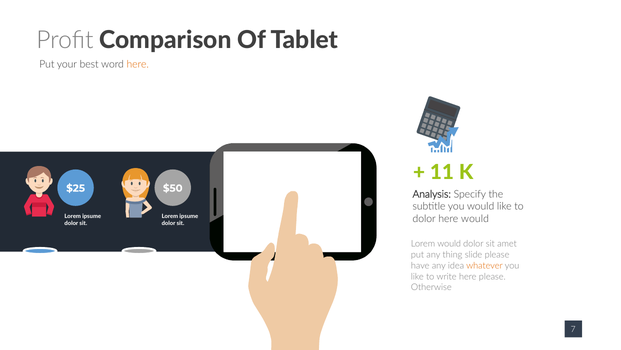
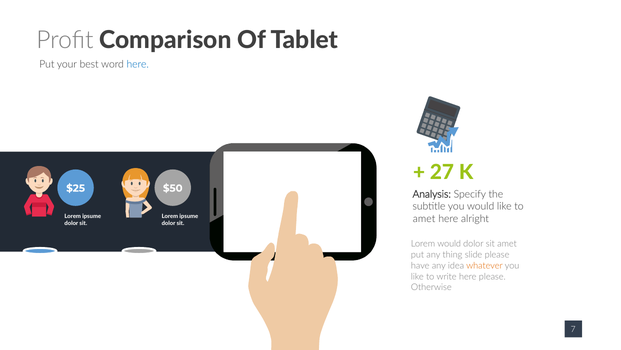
here colour: orange -> blue (138, 64)
11: 11 -> 27 (442, 172)
dolor: dolor -> amet (424, 219)
here would: would -> alright (475, 219)
